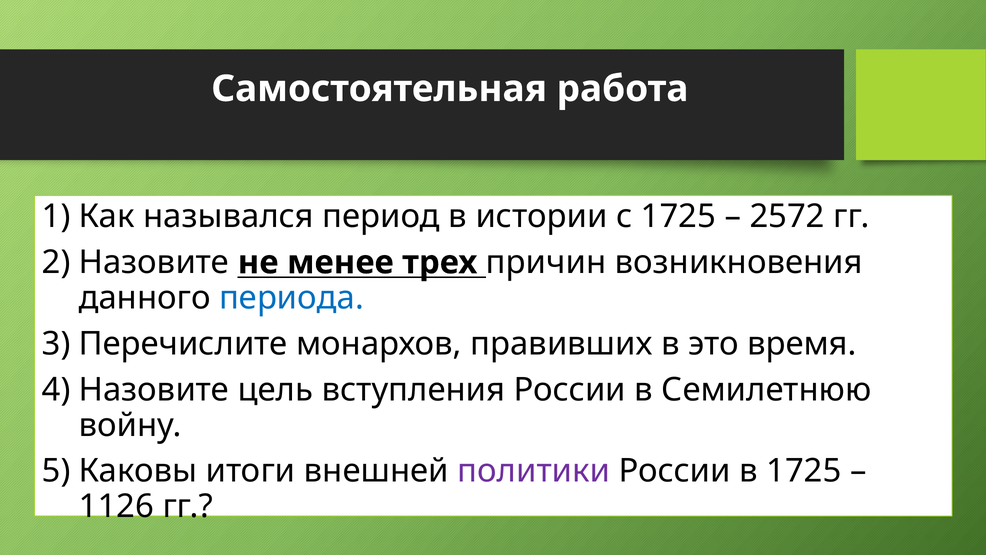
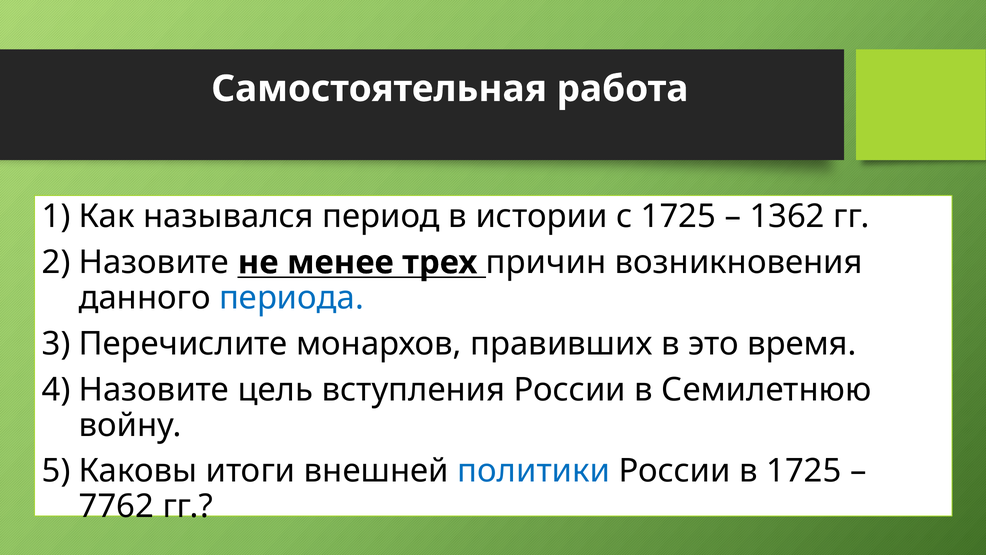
2572: 2572 -> 1362 (787, 216)
политики colour: purple -> blue (534, 471)
1126: 1126 -> 7762 (116, 506)
